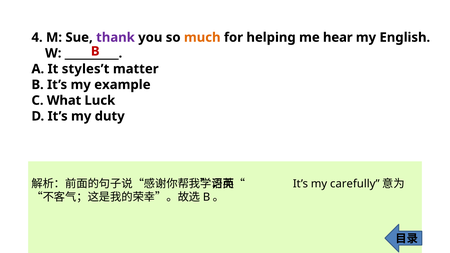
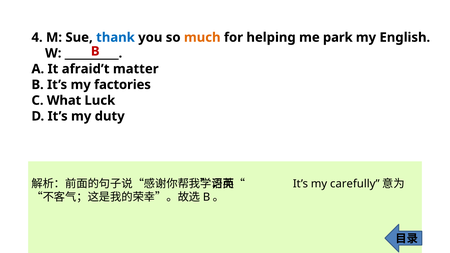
thank colour: purple -> blue (115, 37)
hear: hear -> park (338, 37)
styles’t: styles’t -> afraid’t (86, 69)
example: example -> factories (122, 85)
